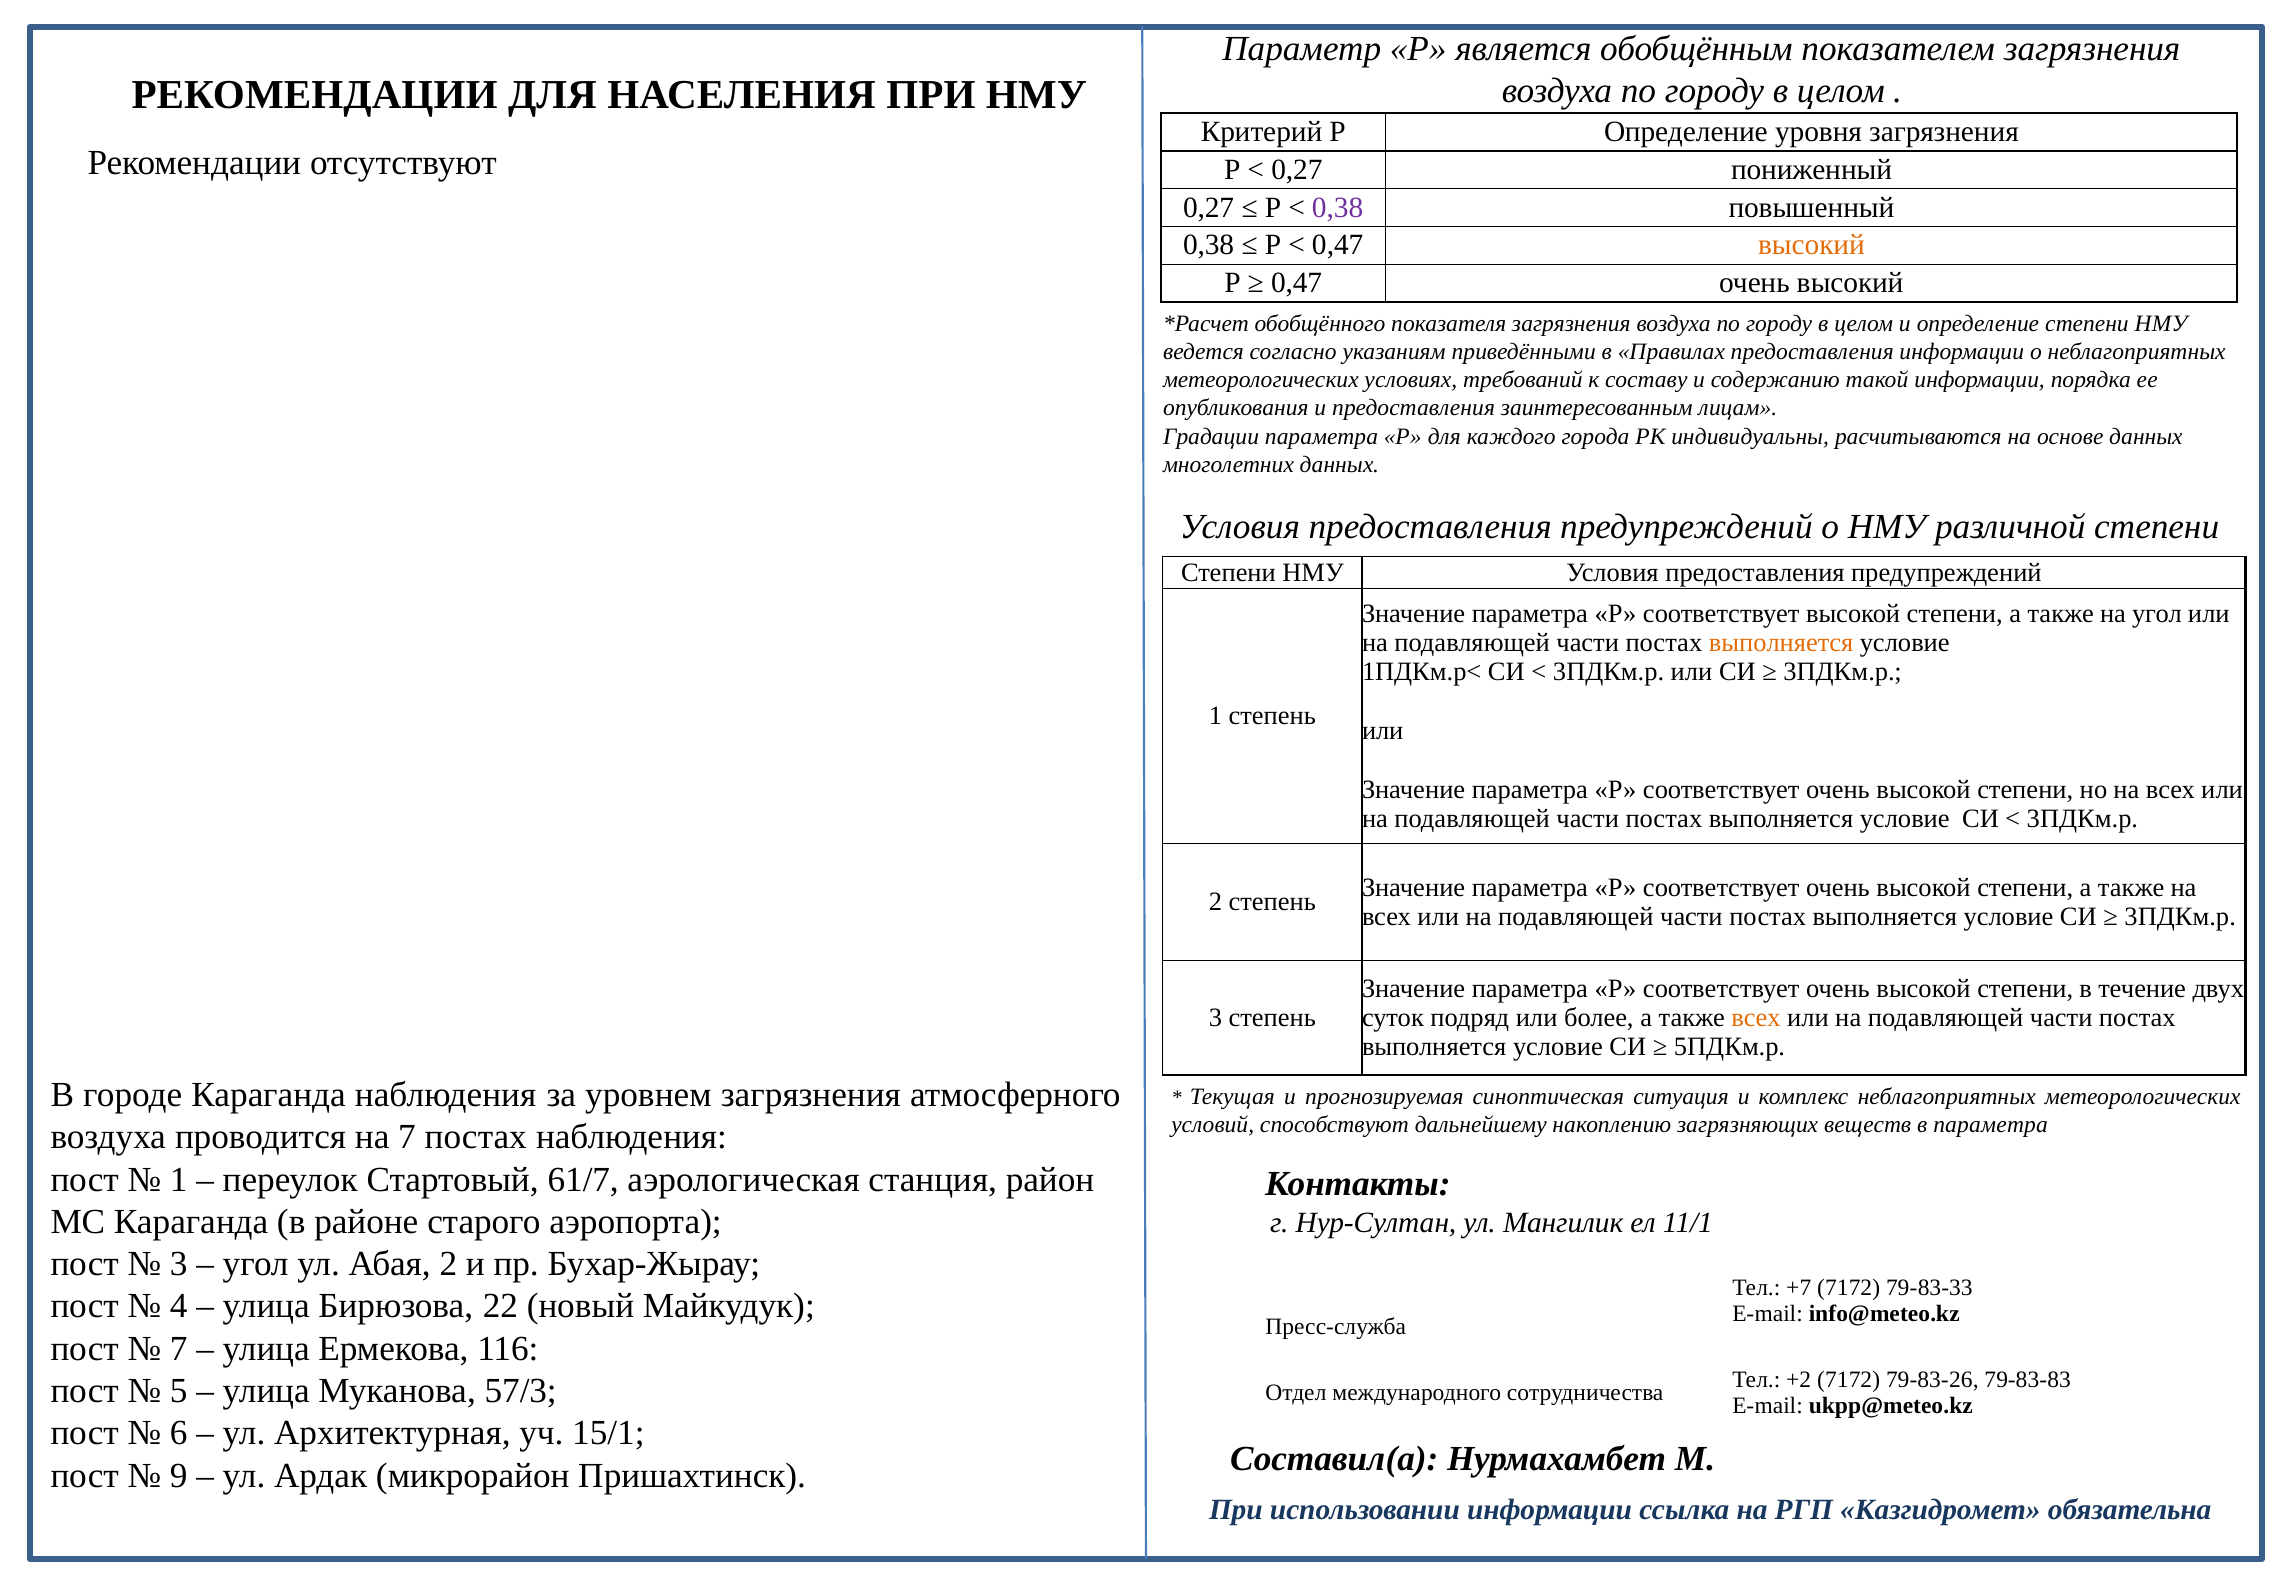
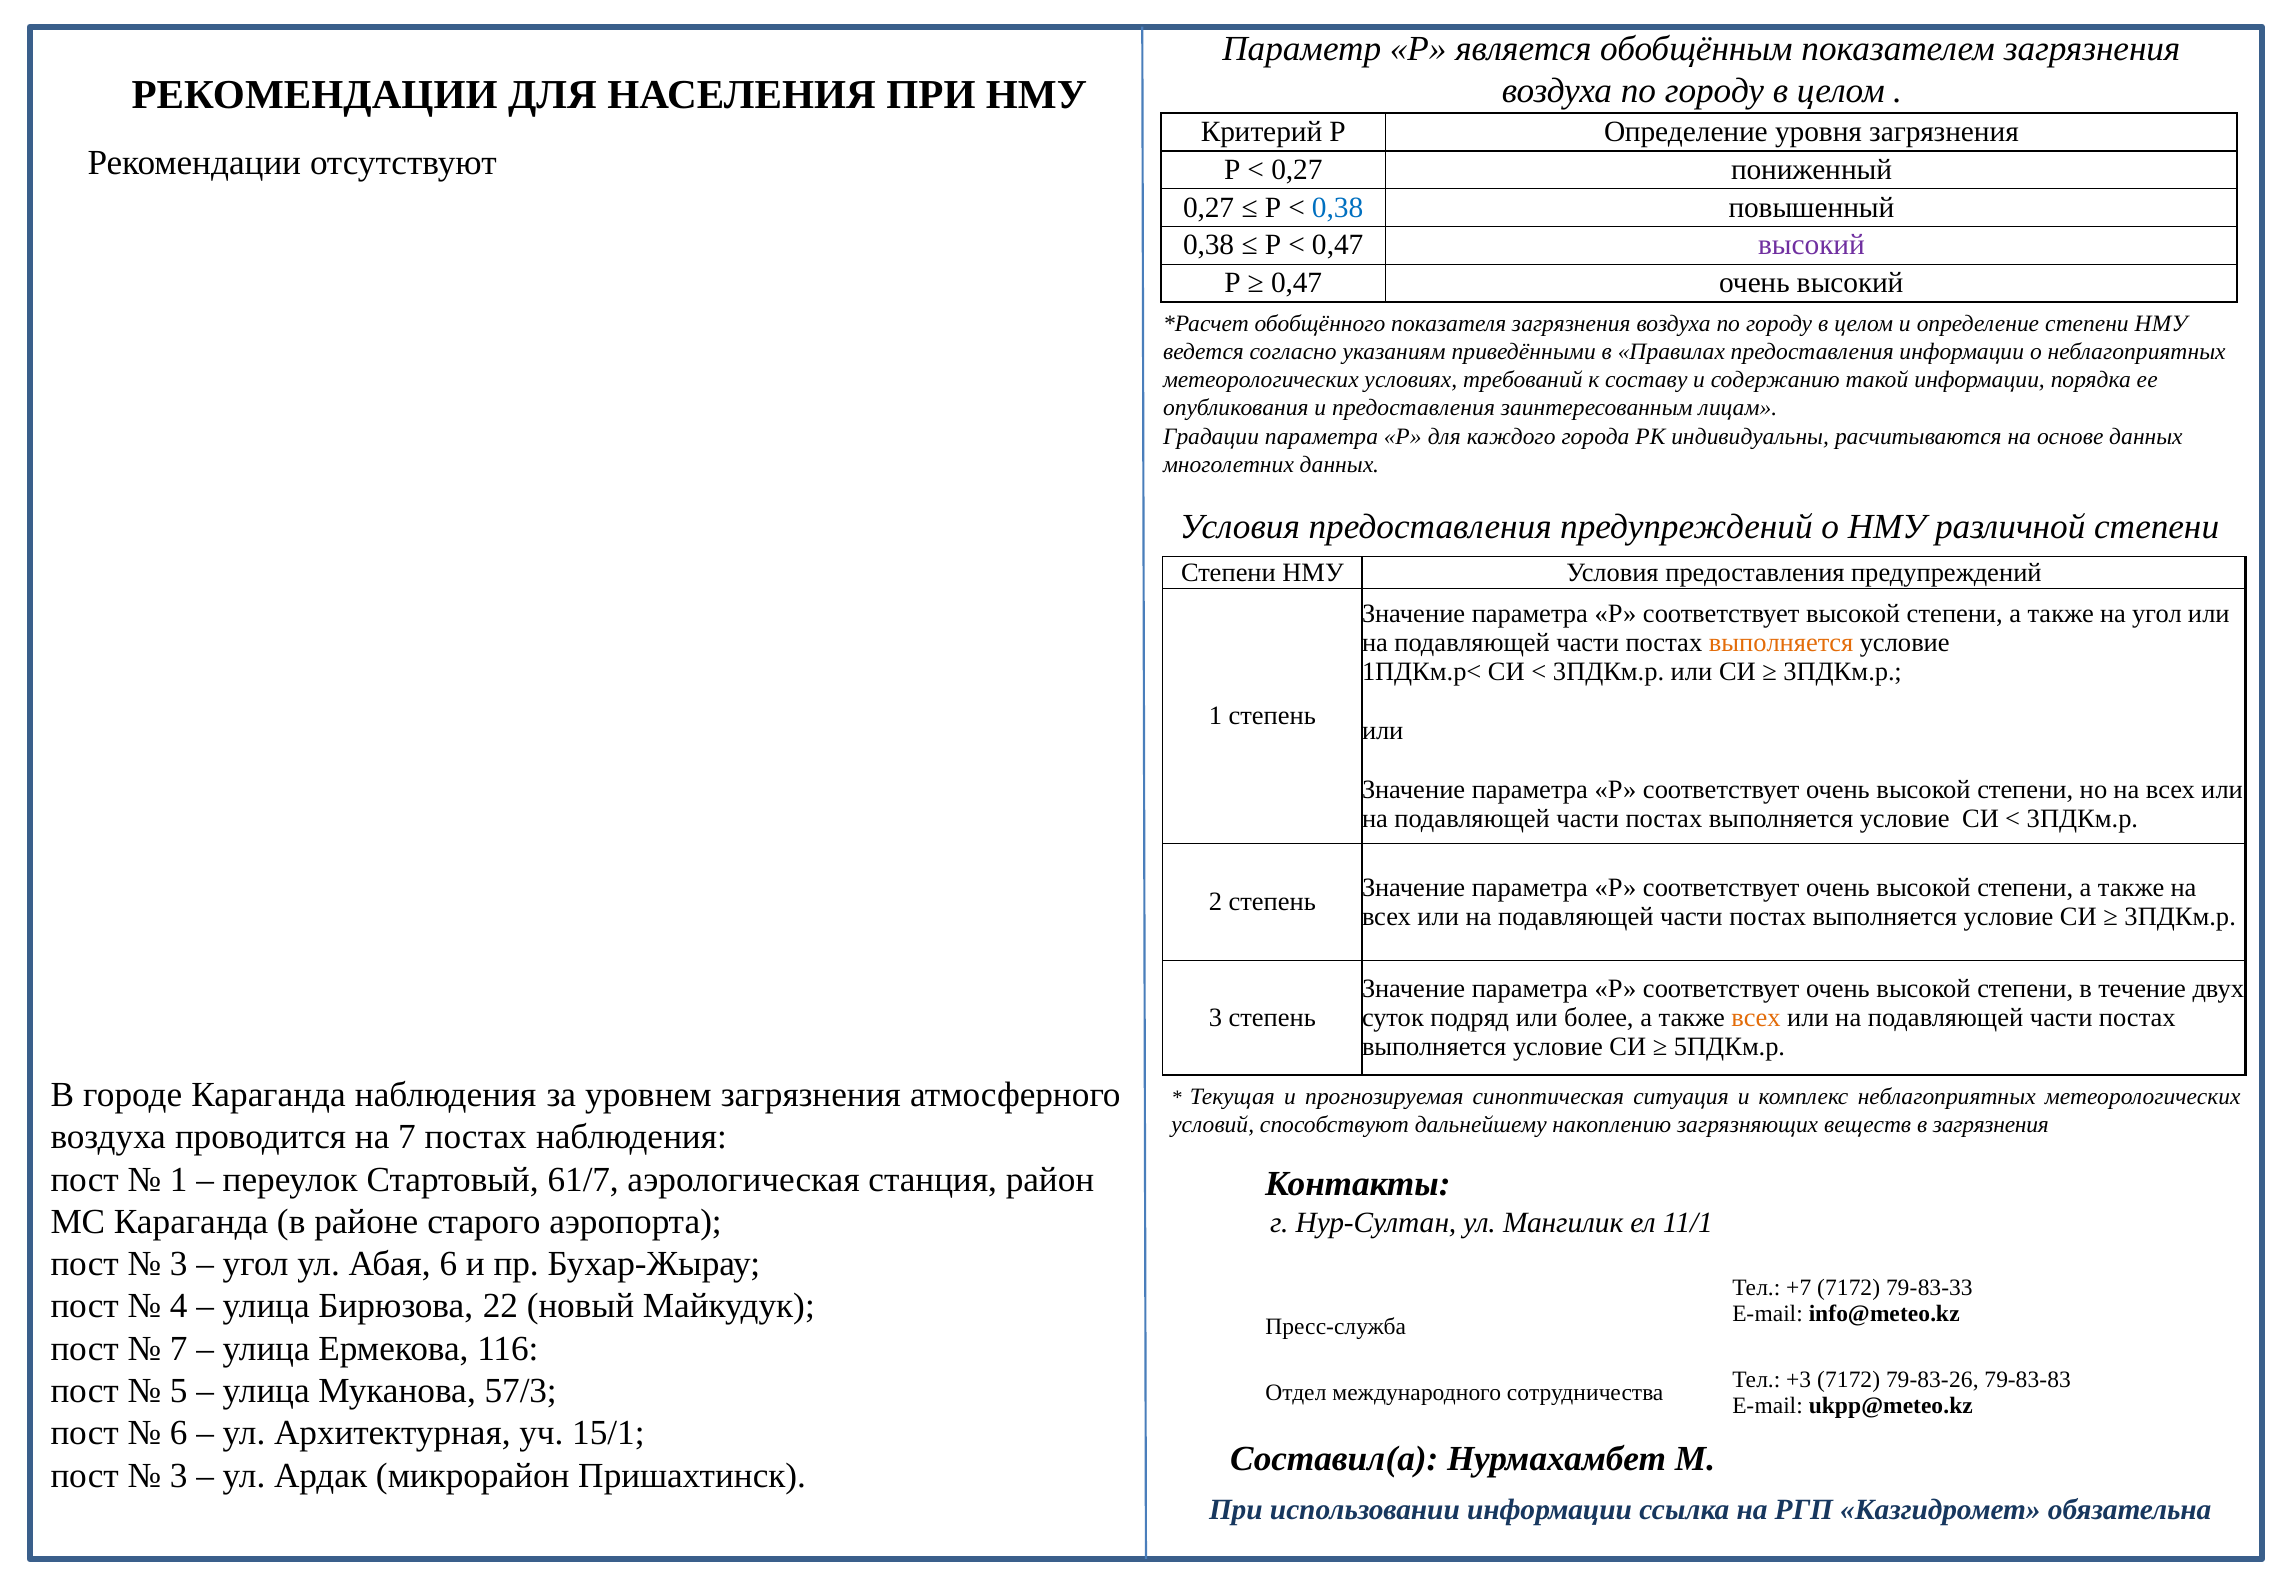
0,38 colour: purple -> blue (1338, 207)
высокий colour: orange -> purple (1812, 245)
в параметра: параметра -> загрязнения (1991, 1125)
Абая 2: 2 -> 6 (448, 1265)
+2: +2 -> +3 (1799, 1380)
9: 9 -> 3 (179, 1476)
